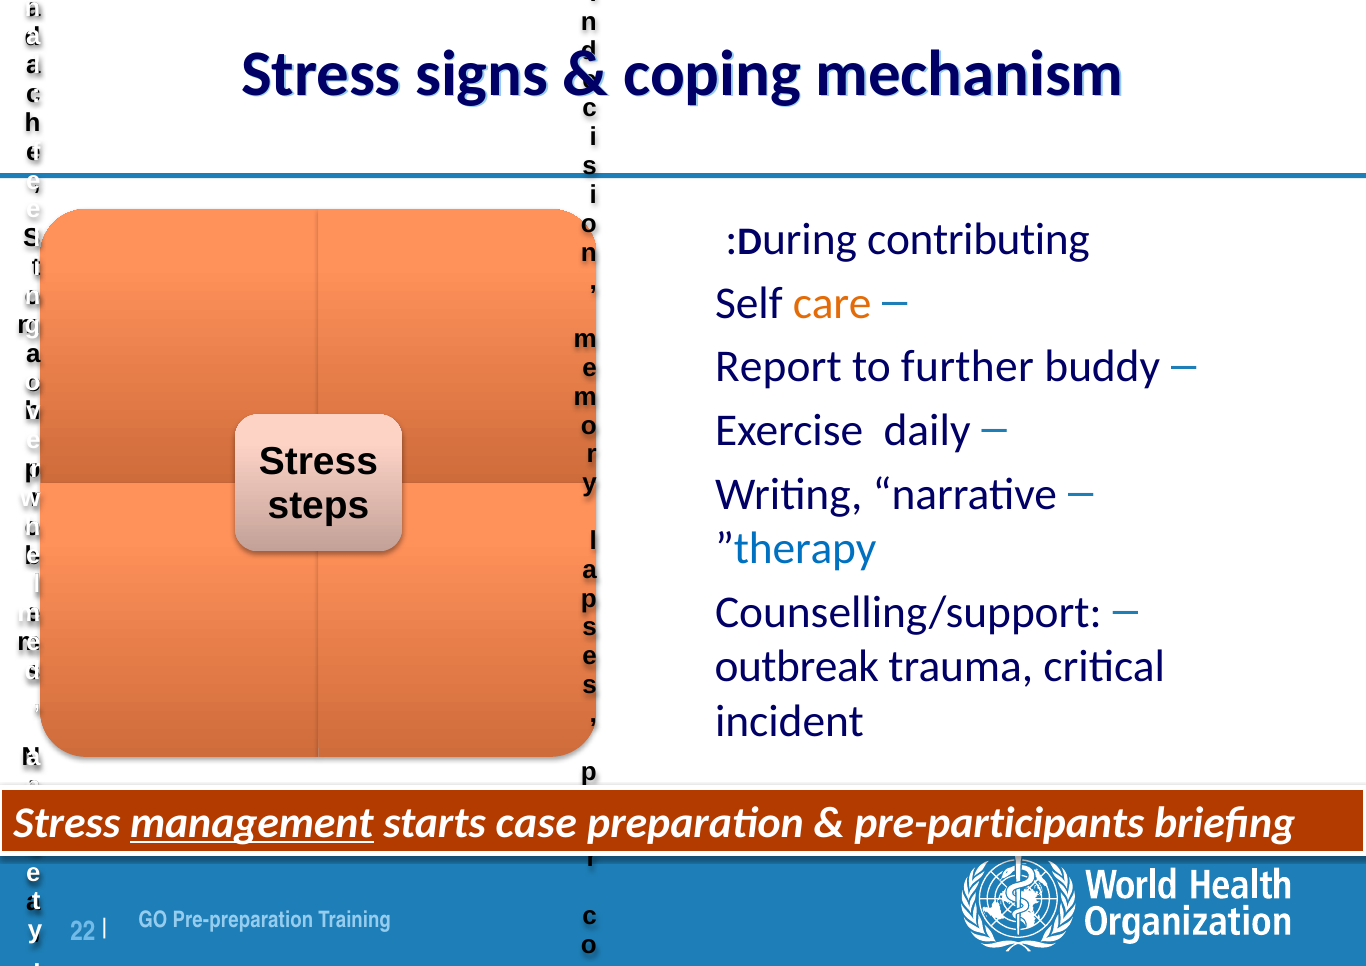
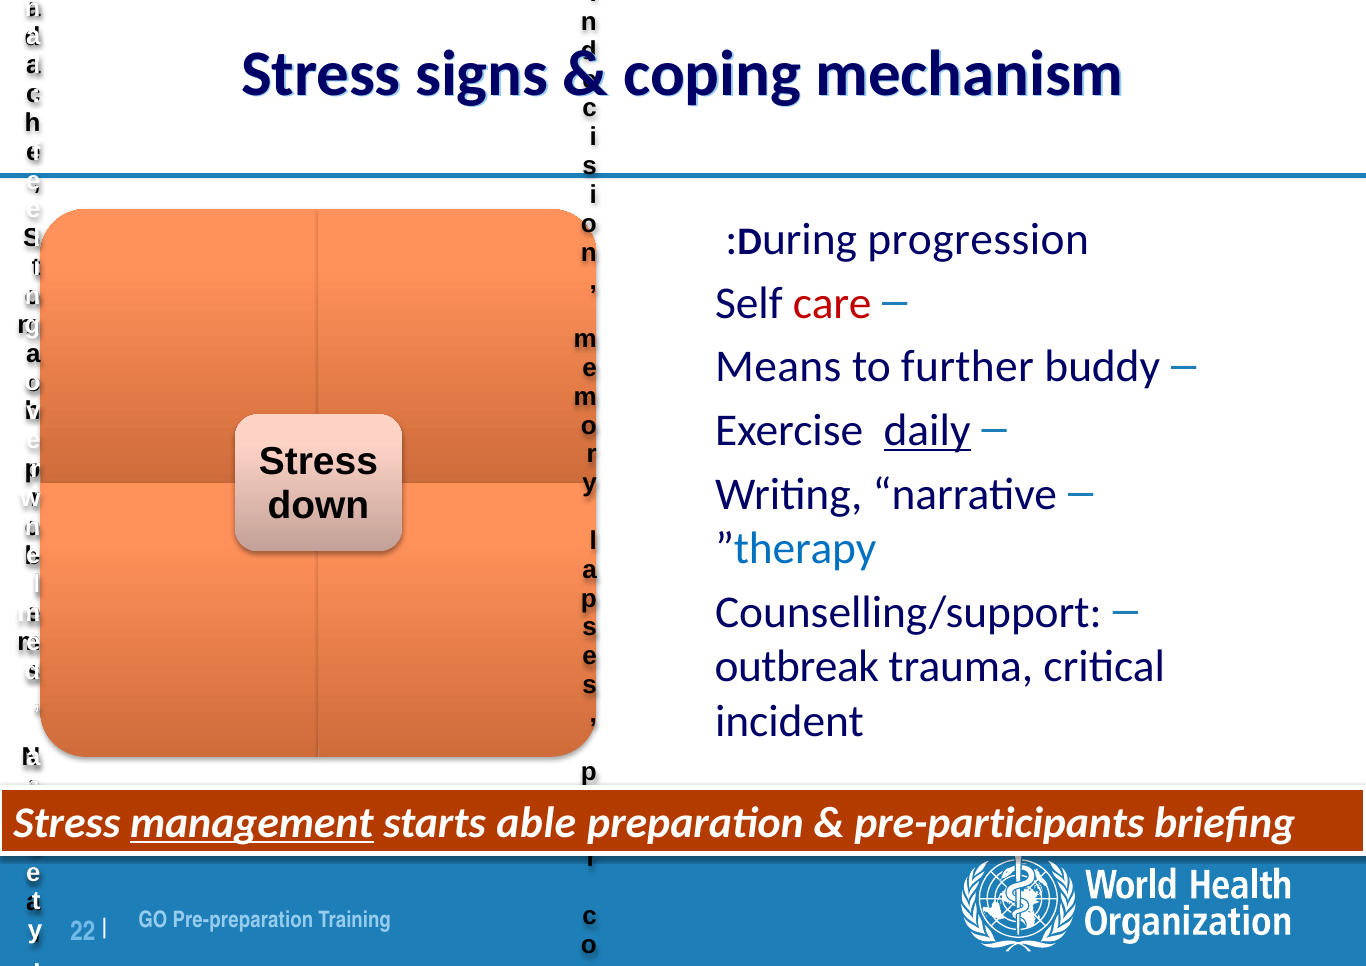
contributing: contributing -> progression (978, 240)
care colour: orange -> red (832, 303)
Report: Report -> Means (778, 367)
daily underline: none -> present (927, 430)
steps: steps -> down (318, 505)
case: case -> able (536, 823)
